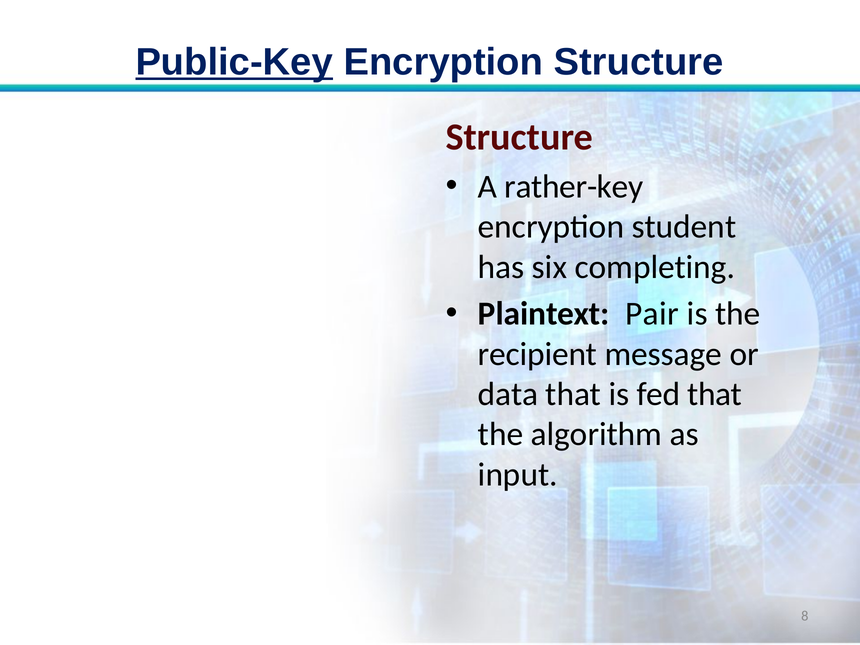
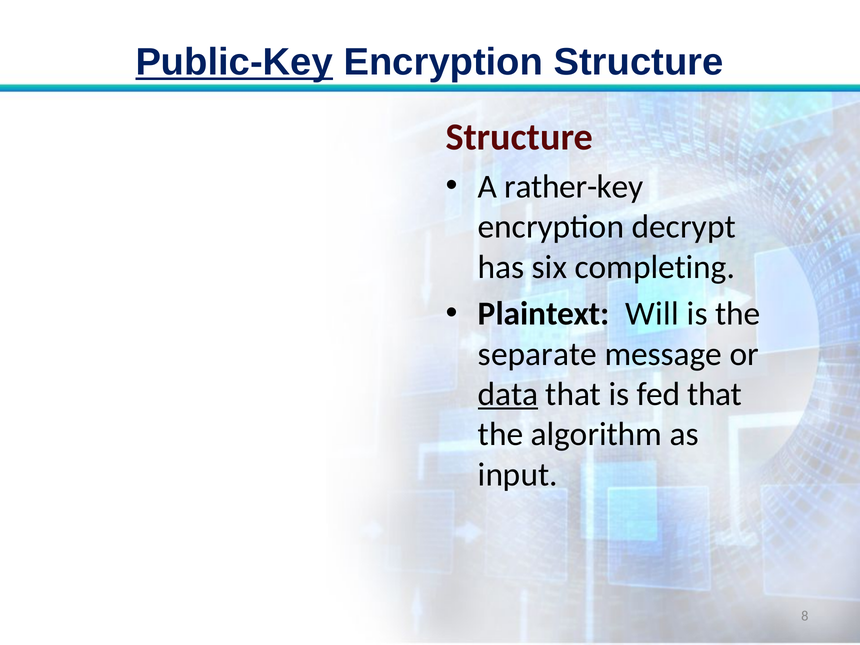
student: student -> decrypt (684, 227)
Pair: Pair -> Will (652, 314)
recipient: recipient -> separate (537, 354)
data underline: none -> present (508, 394)
